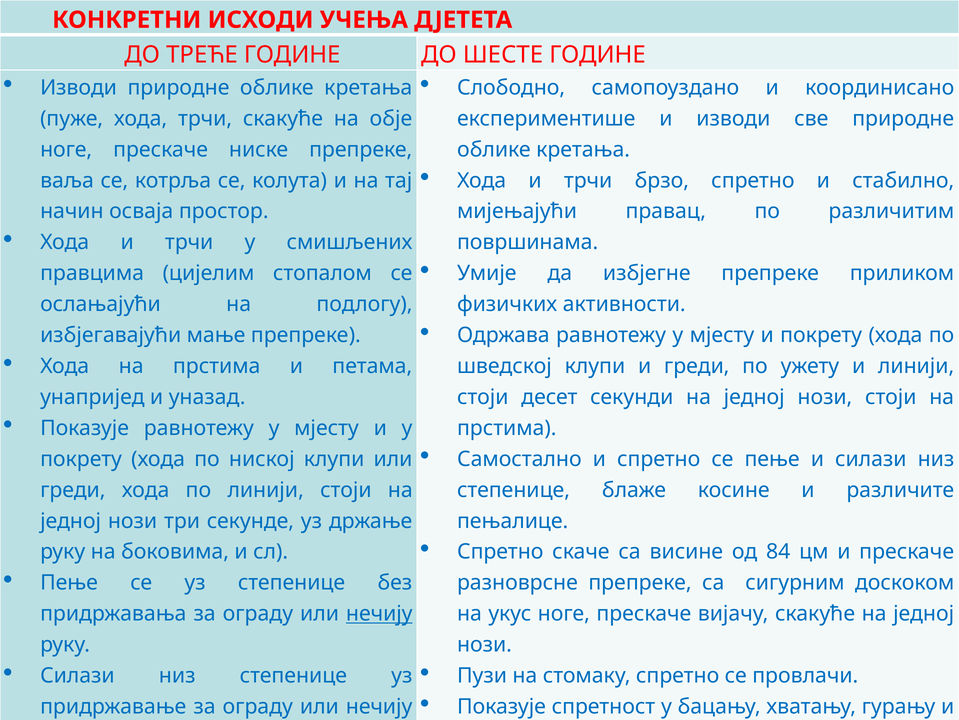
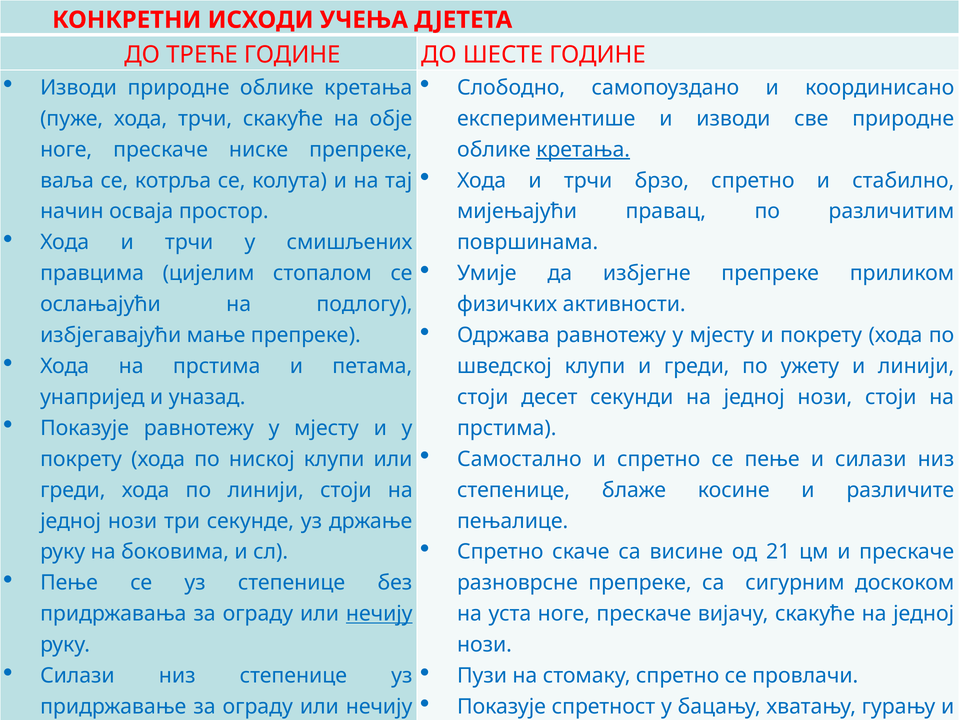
кретања underline: none -> present (583, 149)
84: 84 -> 21 (778, 551)
укус: укус -> уста (510, 613)
